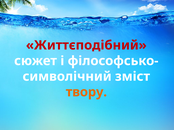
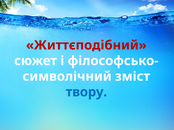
твору colour: orange -> blue (86, 92)
